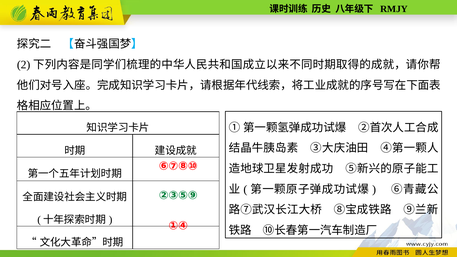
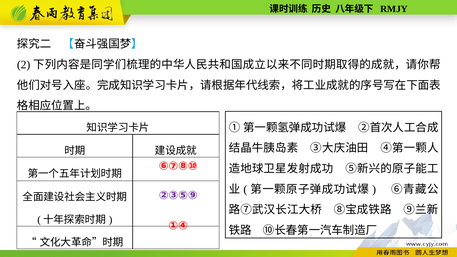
②③⑤⑨ colour: green -> purple (178, 195)
